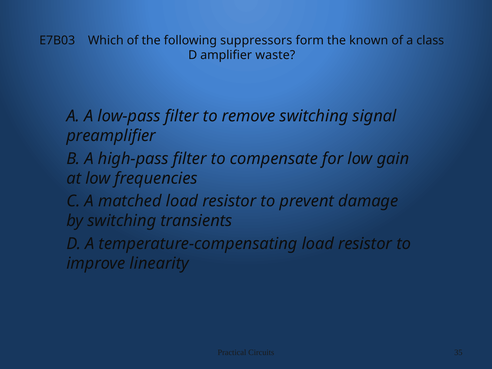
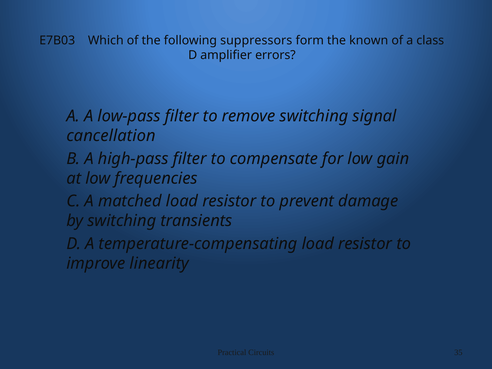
waste: waste -> errors (275, 55)
preamplifier: preamplifier -> cancellation (111, 136)
